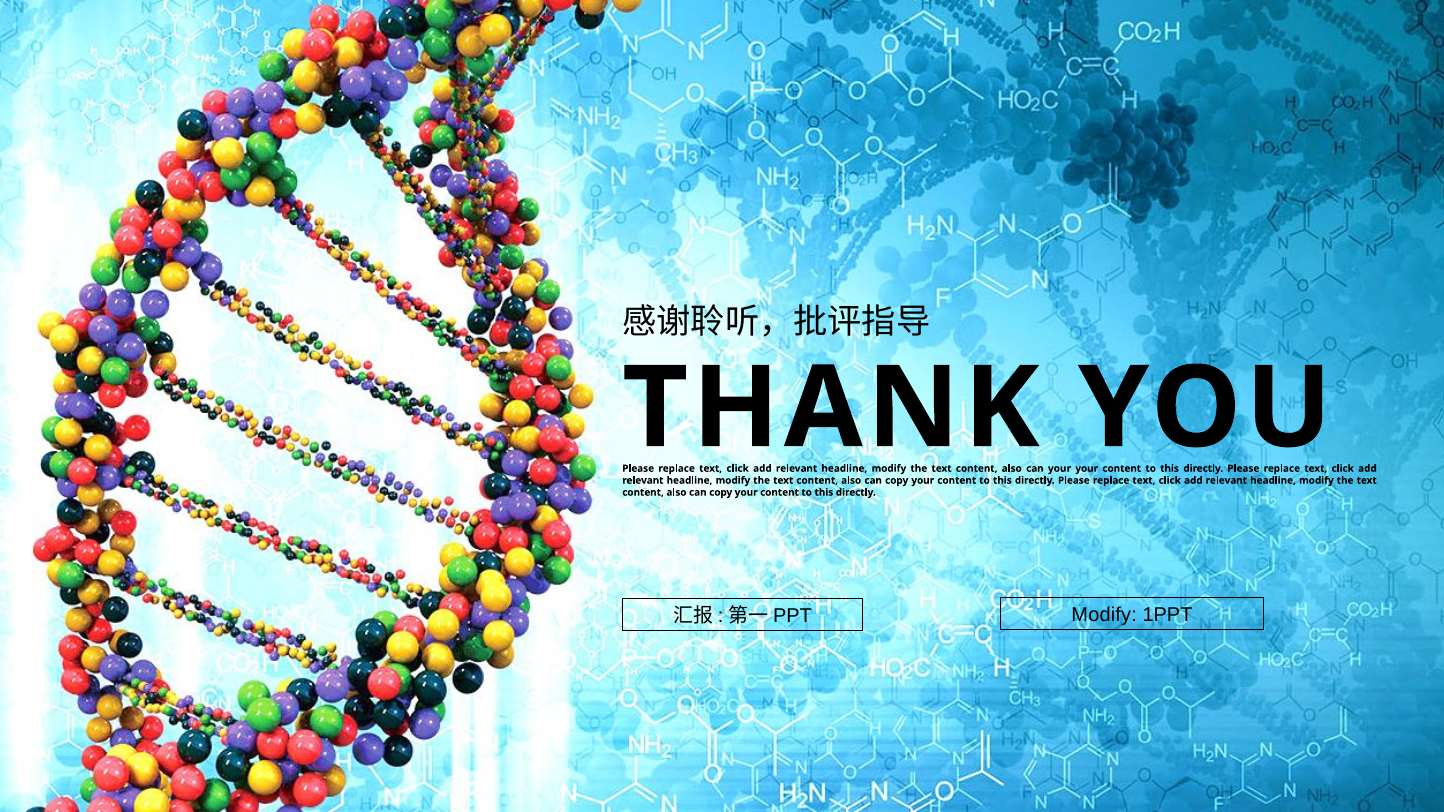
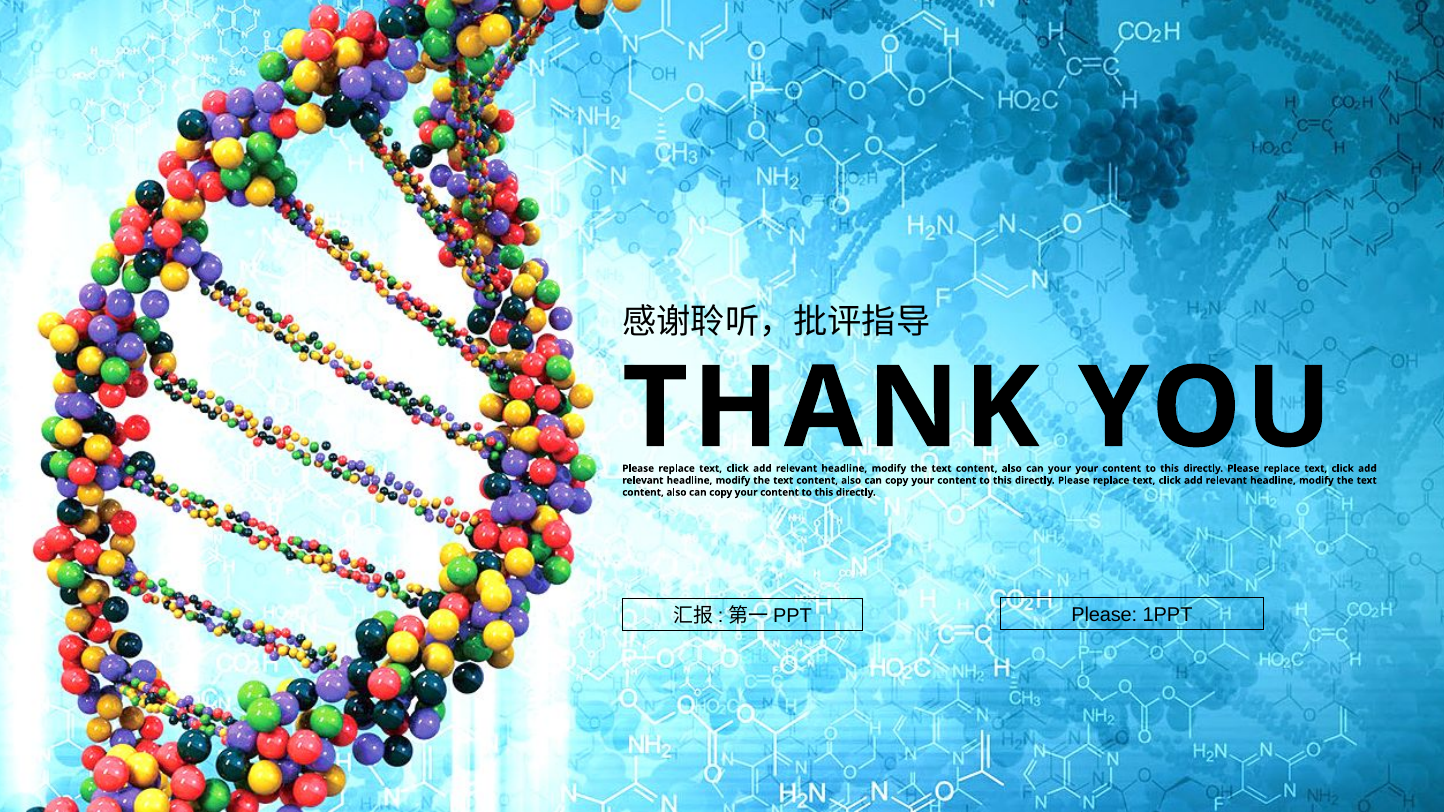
Modify: Modify -> Please (1104, 615)
